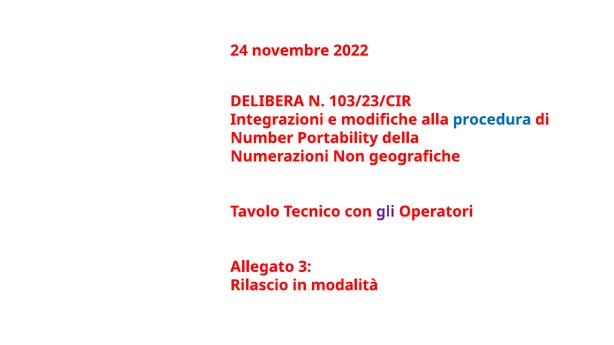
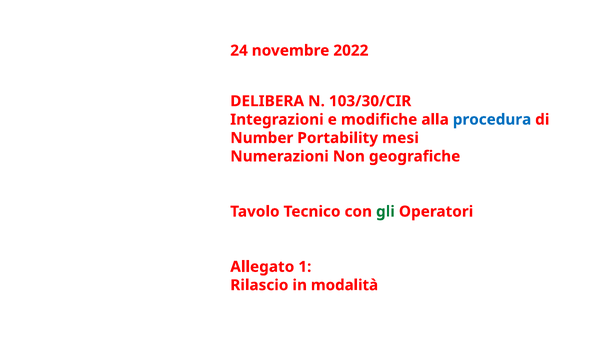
103/23/CIR: 103/23/CIR -> 103/30/CIR (370, 101)
della: della -> mesi (400, 138)
gli colour: purple -> green (385, 212)
3: 3 -> 1 (305, 267)
